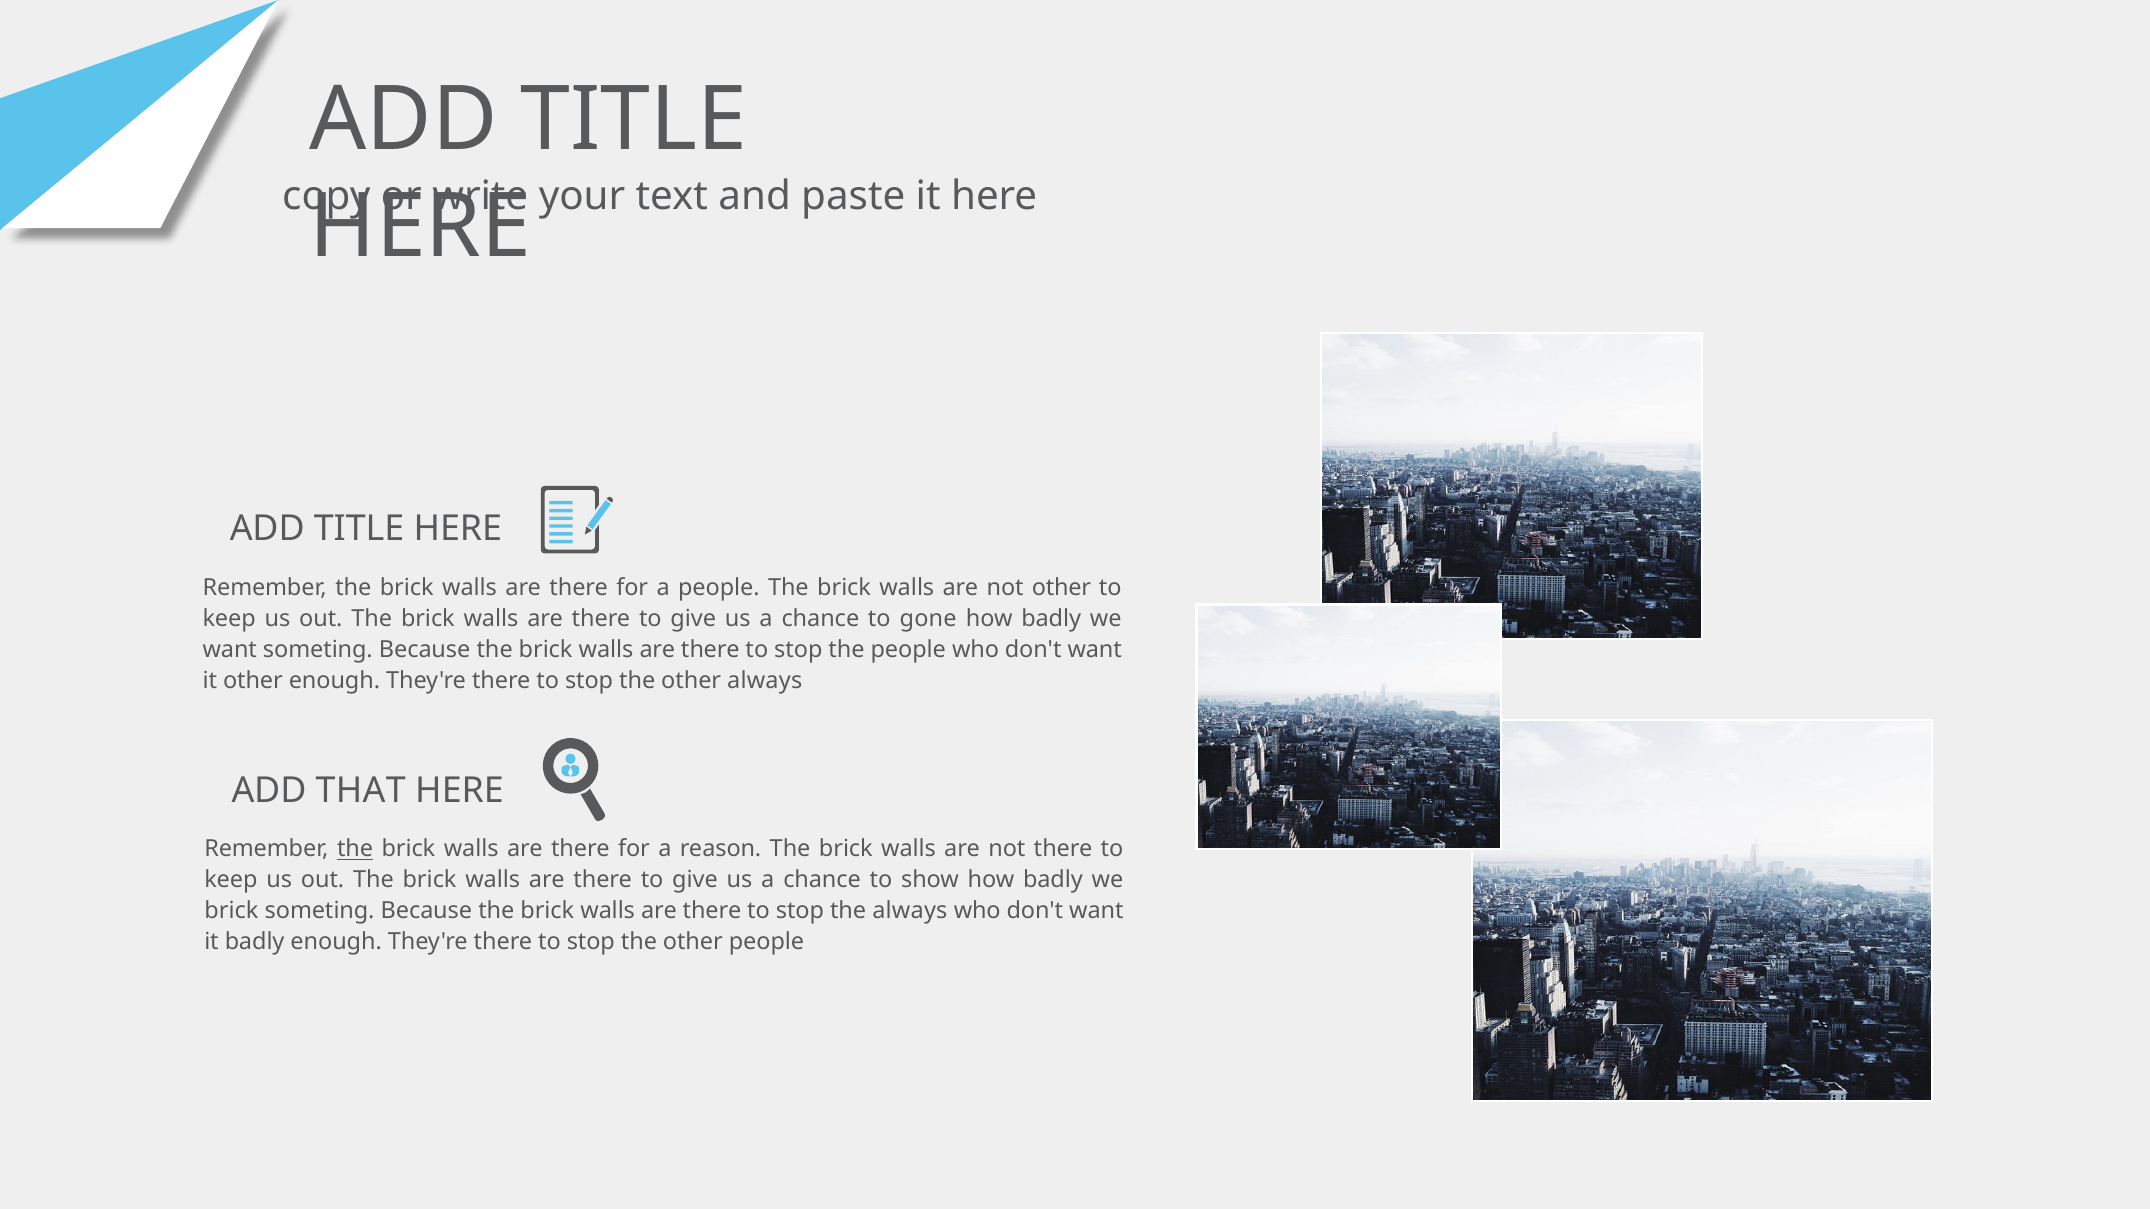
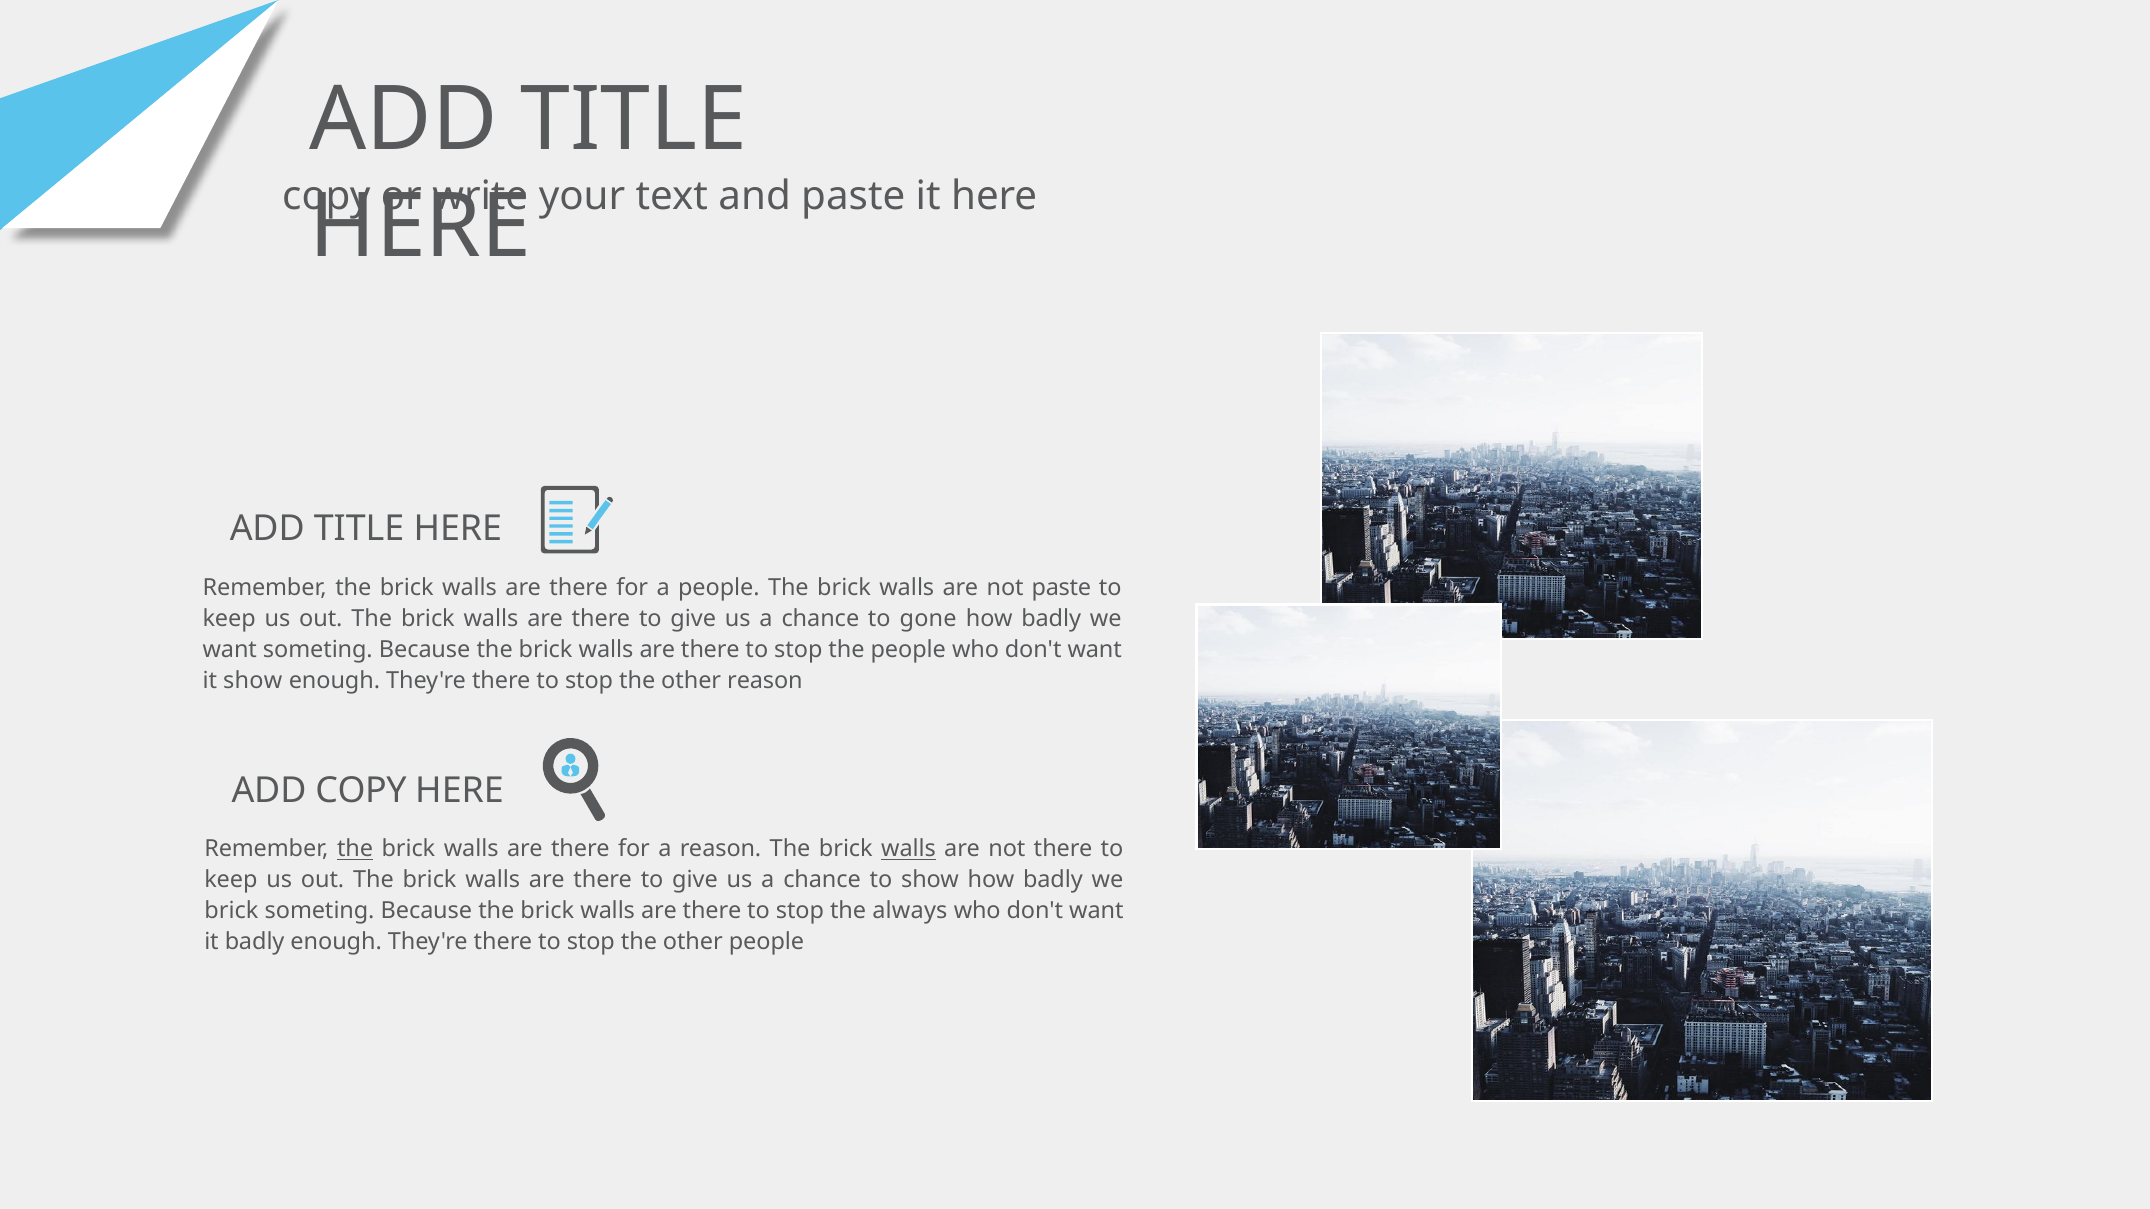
not other: other -> paste (1061, 588)
it other: other -> show (253, 681)
other always: always -> reason (765, 681)
ADD THAT: THAT -> COPY (361, 790)
walls underline: none -> present (909, 849)
